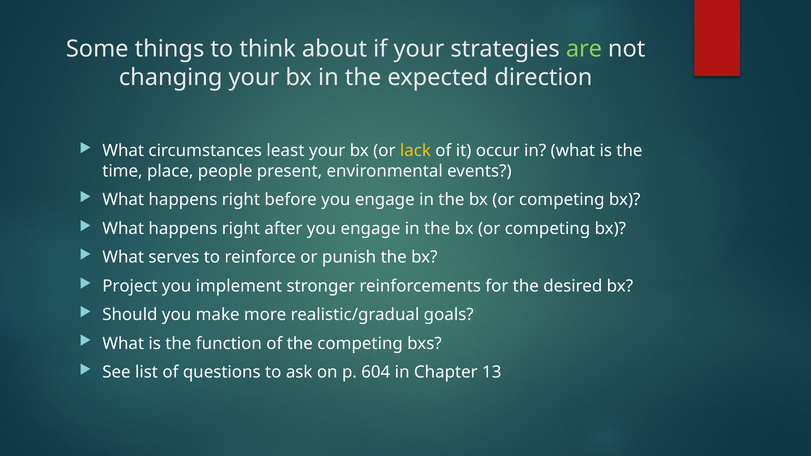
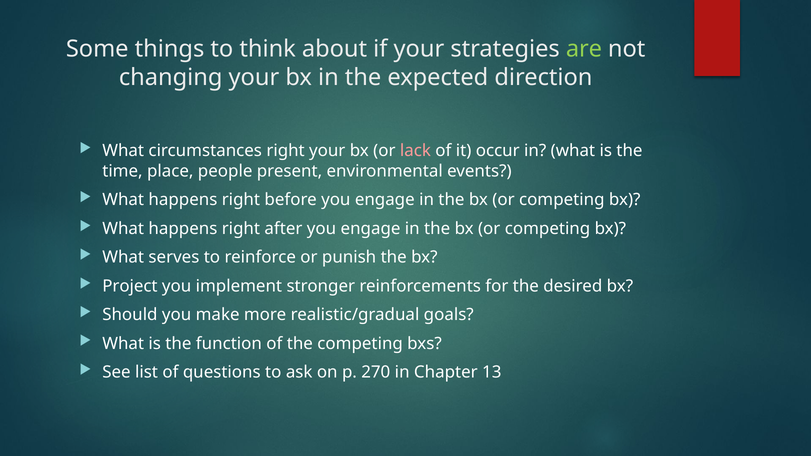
circumstances least: least -> right (286, 151)
lack colour: yellow -> pink (415, 151)
604: 604 -> 270 (376, 372)
